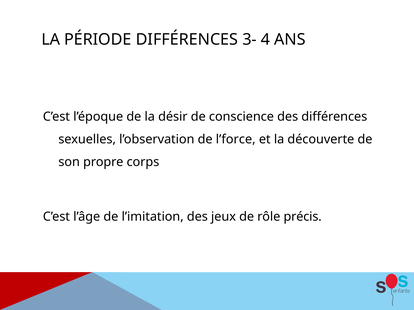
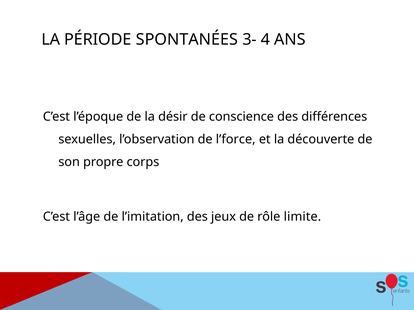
PÉRIODE DIFFÉRENCES: DIFFÉRENCES -> SPONTANÉES (187, 40)
précis: précis -> limite (302, 217)
